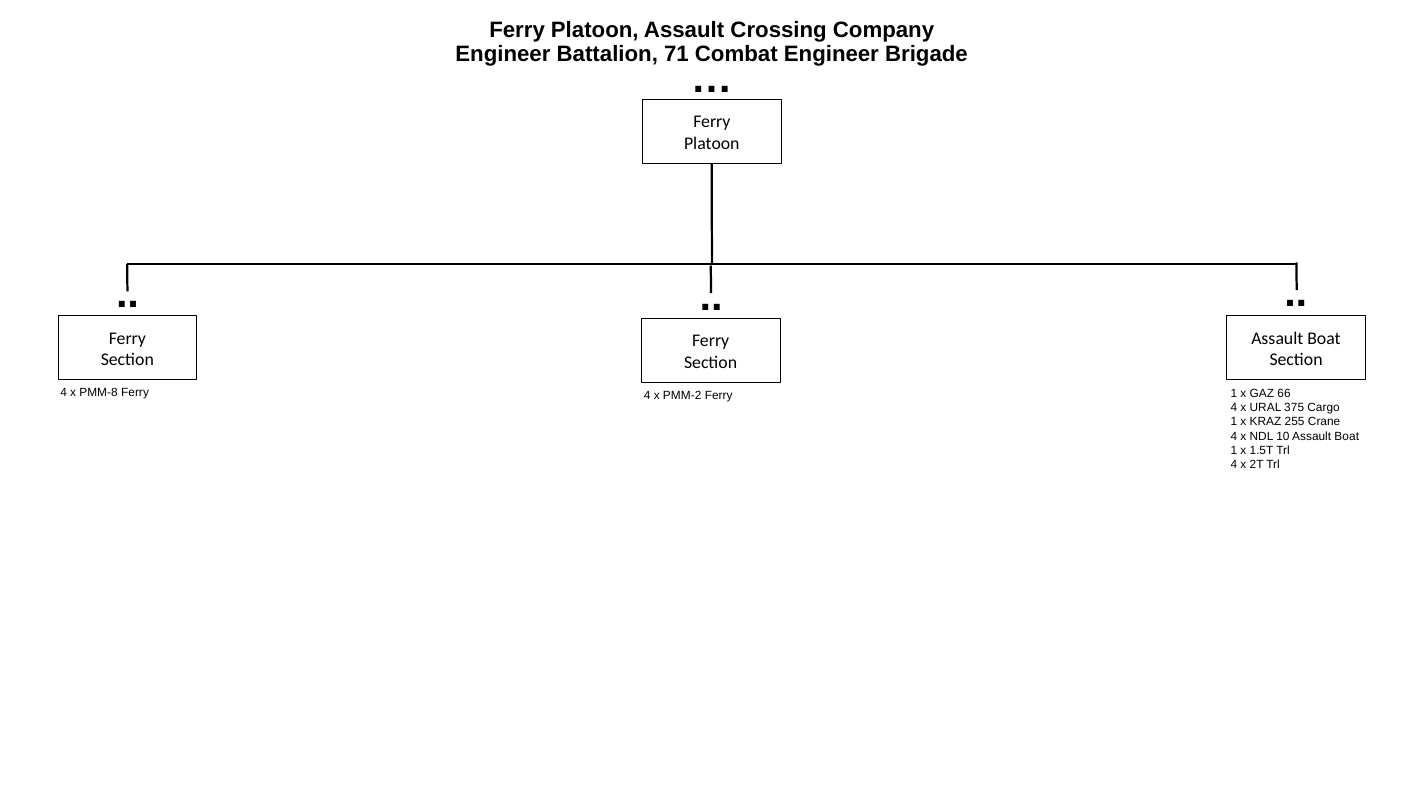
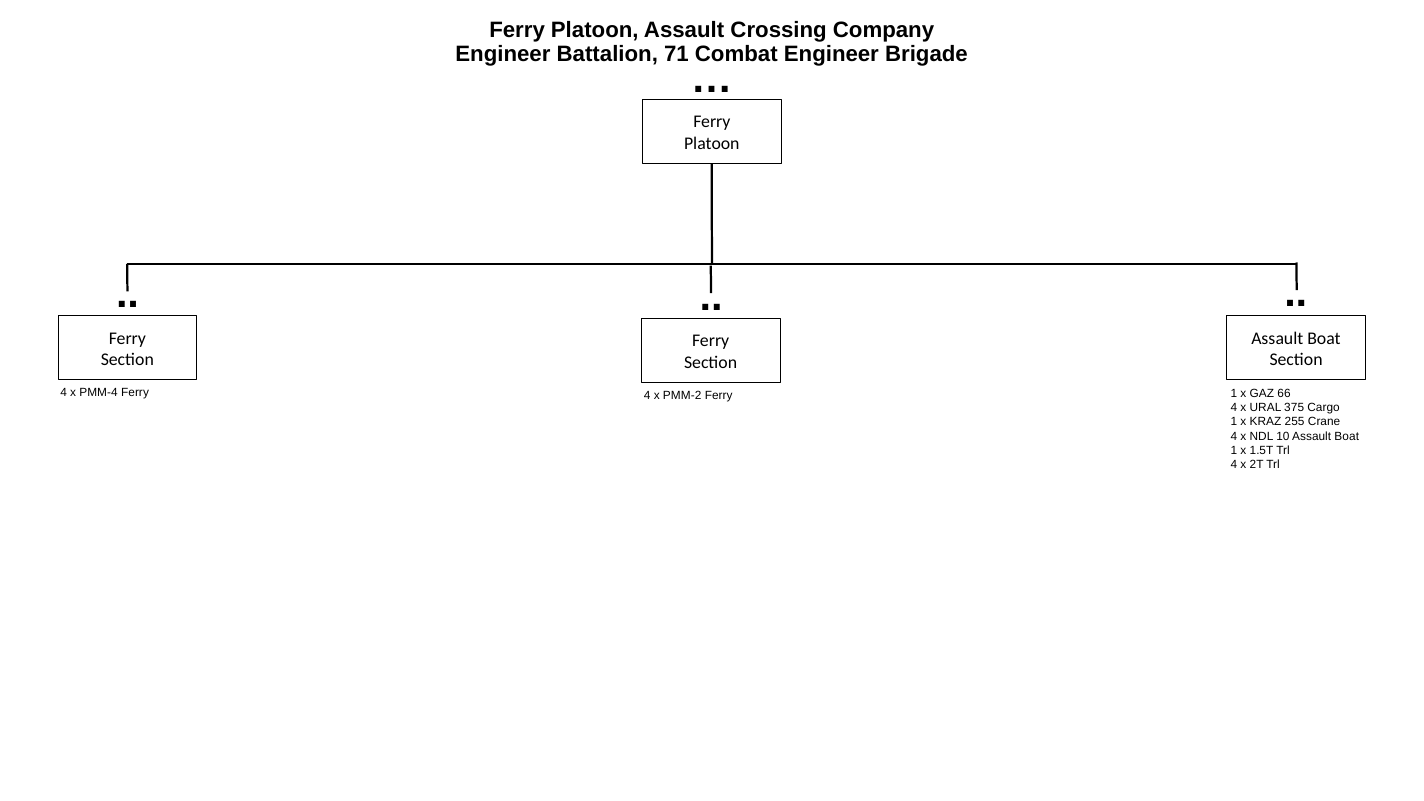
PMM-8: PMM-8 -> PMM-4 (99, 393)
